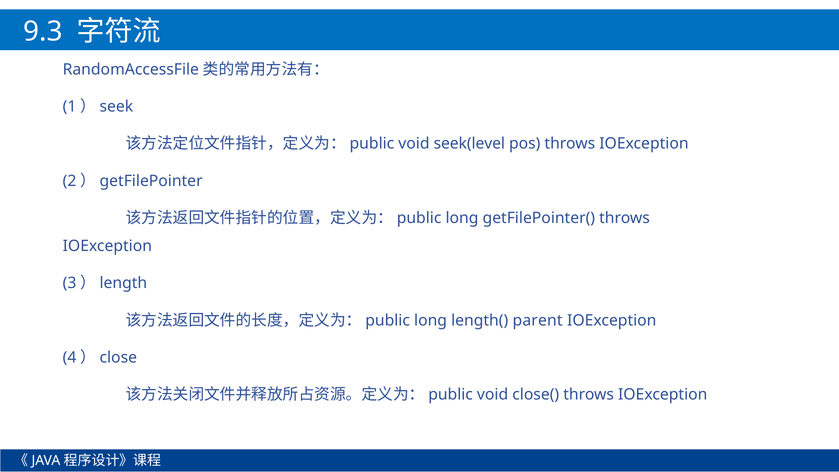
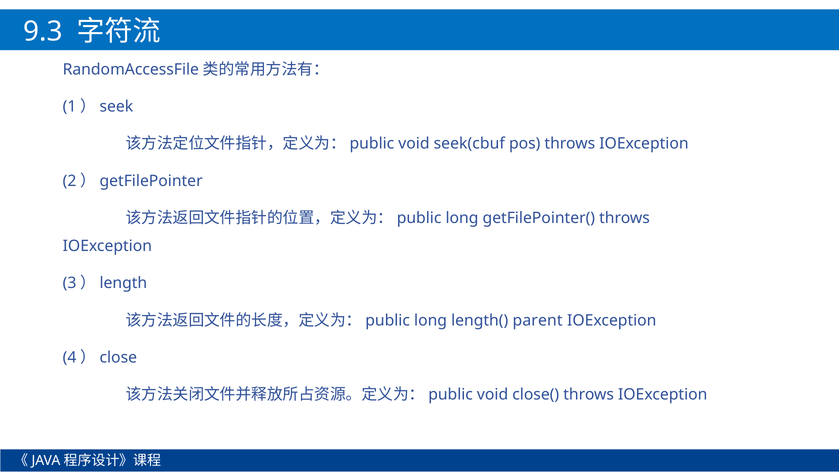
seek(level: seek(level -> seek(cbuf (469, 144)
